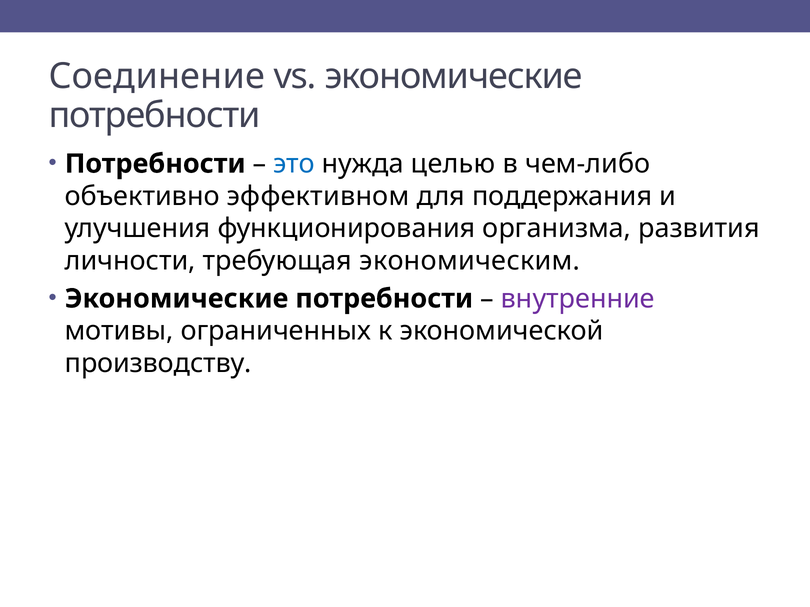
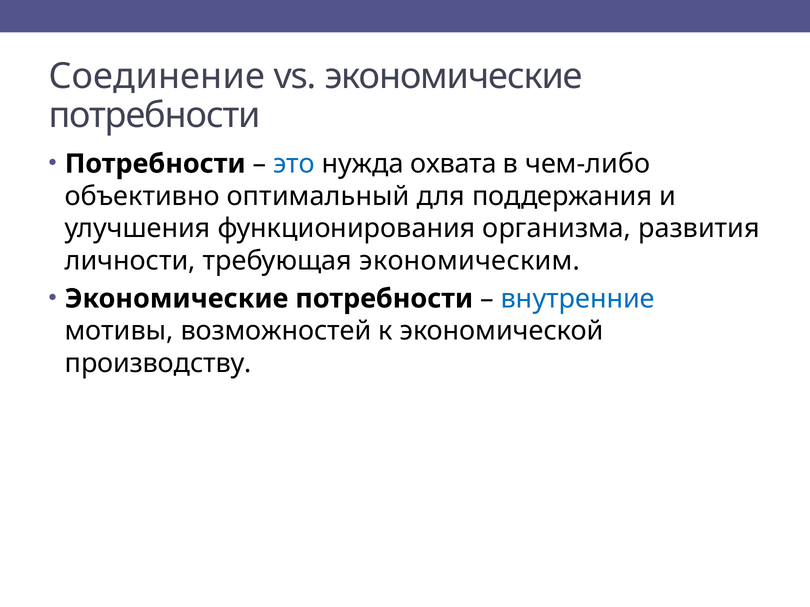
целью: целью -> охвата (453, 164)
эффективном: эффективном -> оптимальный (318, 196)
внутренние colour: purple -> blue (578, 299)
ограниченных: ограниченных -> возможностей (276, 331)
